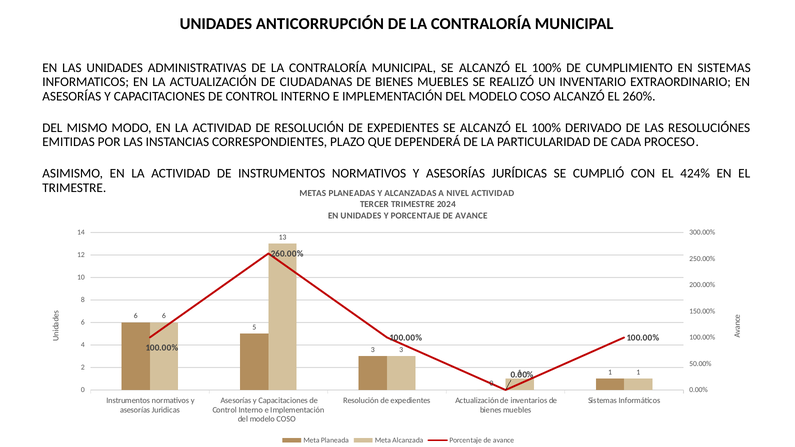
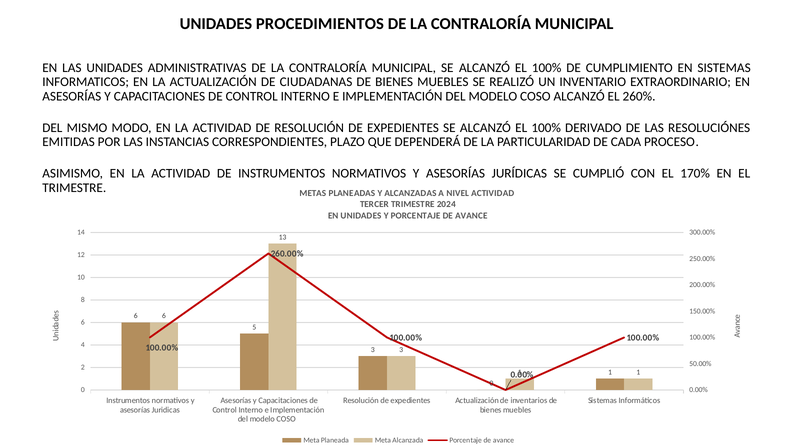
ANTICORRUPCIÓN: ANTICORRUPCIÓN -> PROCEDIMIENTOS (320, 24)
424%: 424% -> 170% (695, 174)
